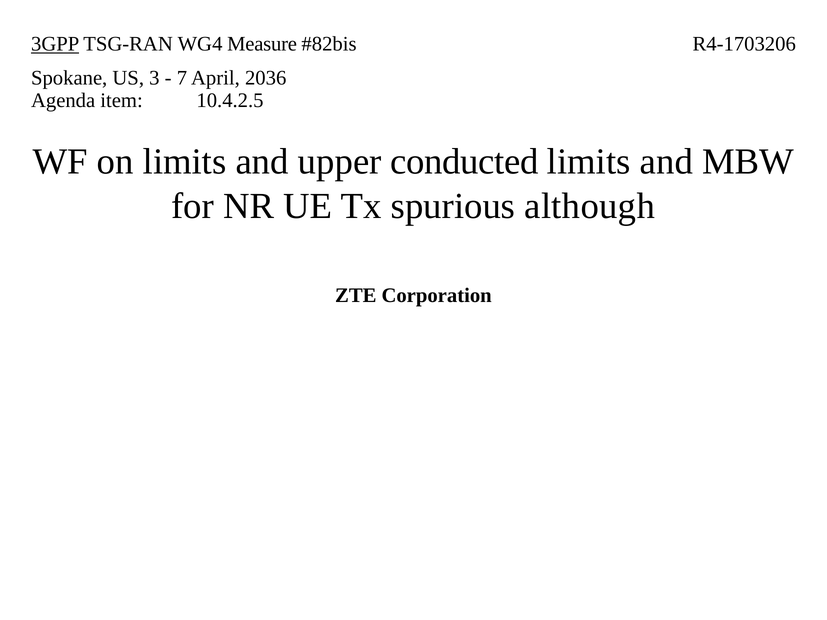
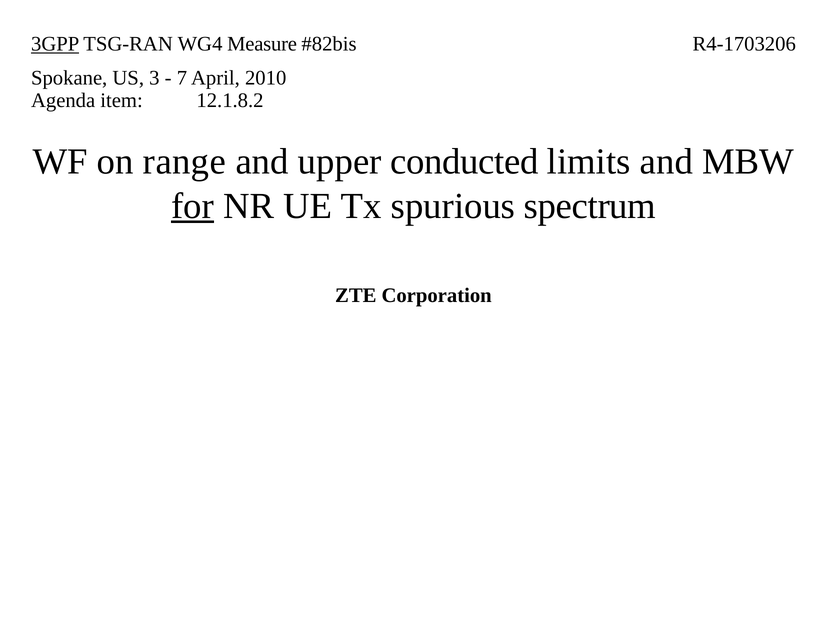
2036: 2036 -> 2010 (266, 78)
10.4.2.5: 10.4.2.5 -> 12.1.8.2 (230, 101)
on limits: limits -> range (184, 162)
for underline: none -> present (193, 206)
although: although -> spectrum (590, 206)
